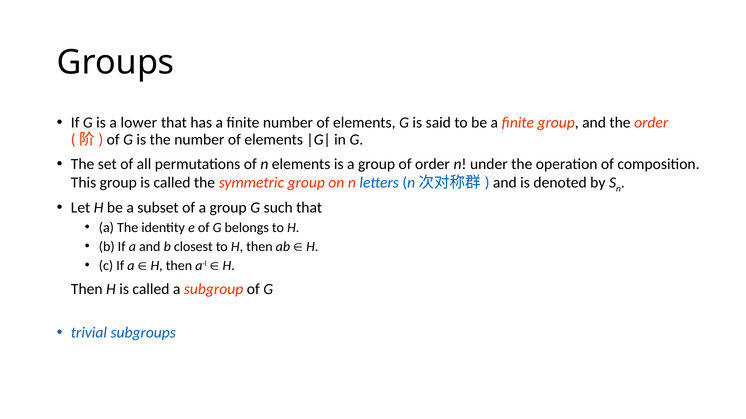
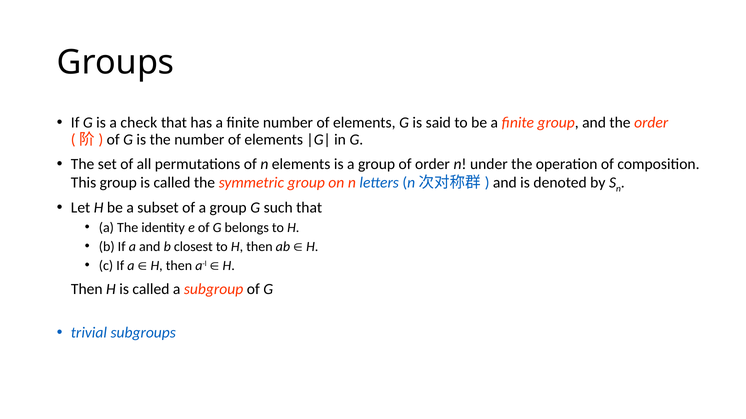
lower: lower -> check (139, 123)
